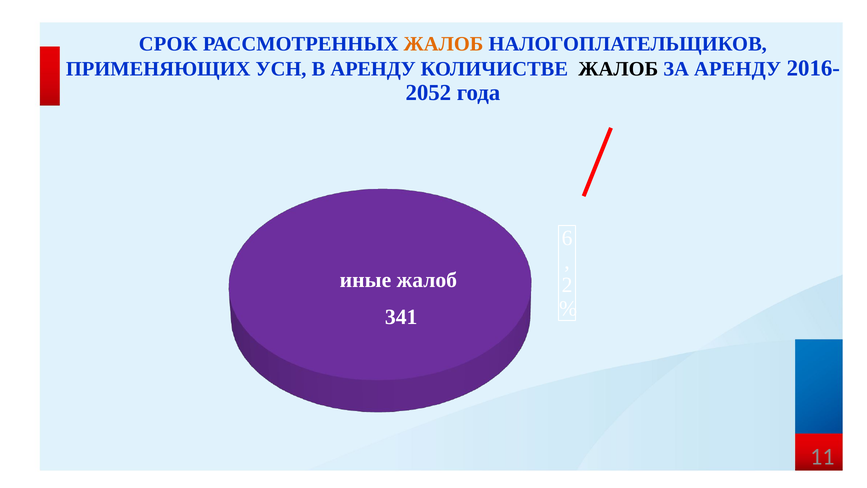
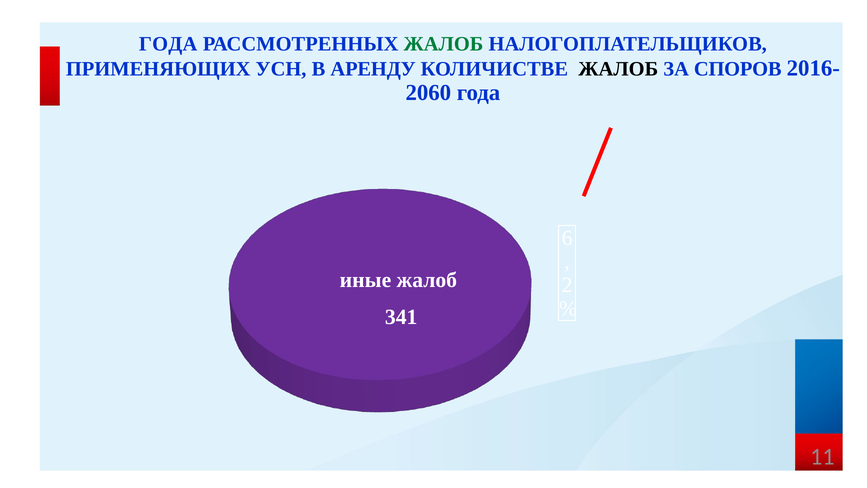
СРОК: СРОК -> ГОДА (168, 44)
ЖАЛОБ colour: orange -> green (443, 44)
ЗА АРЕНДУ: АРЕНДУ -> СПОРОВ (738, 69)
2052: 2052 -> 2060 (428, 93)
